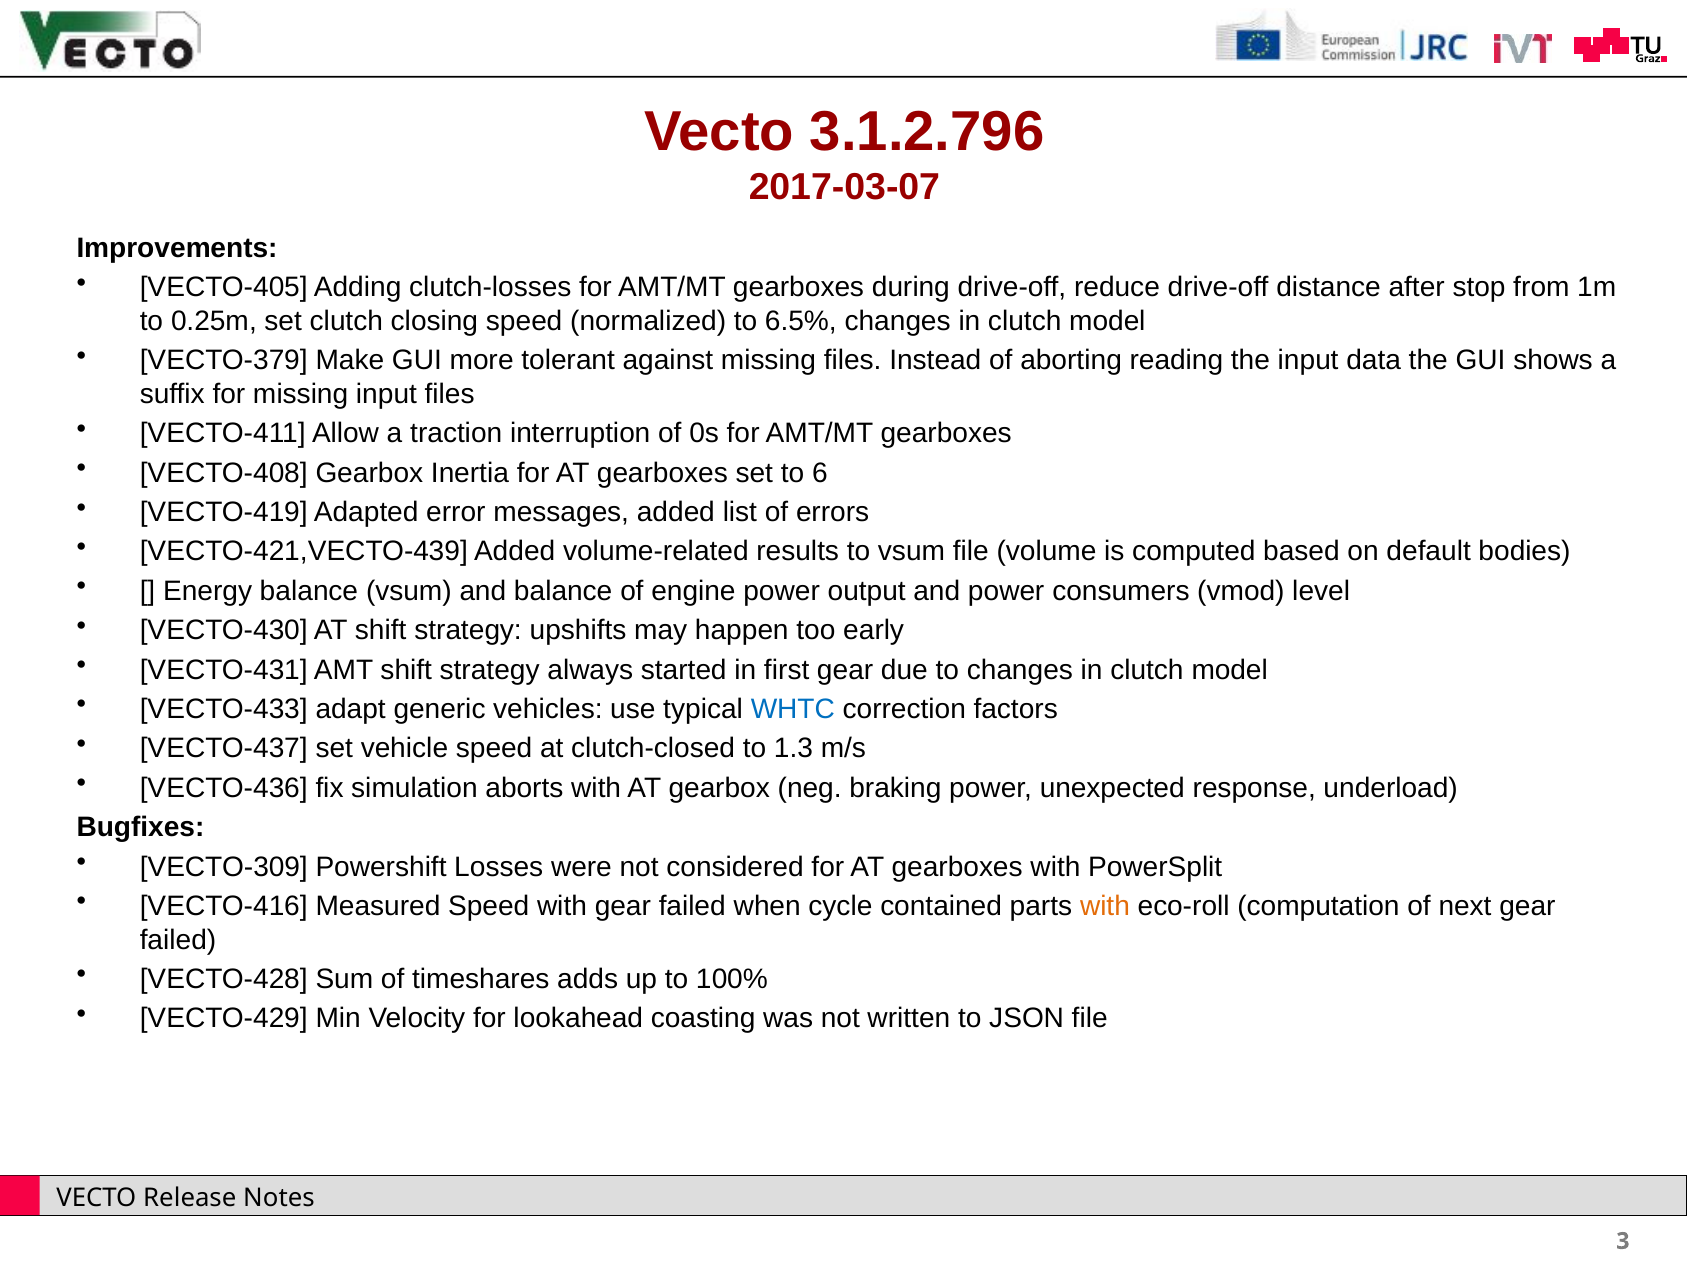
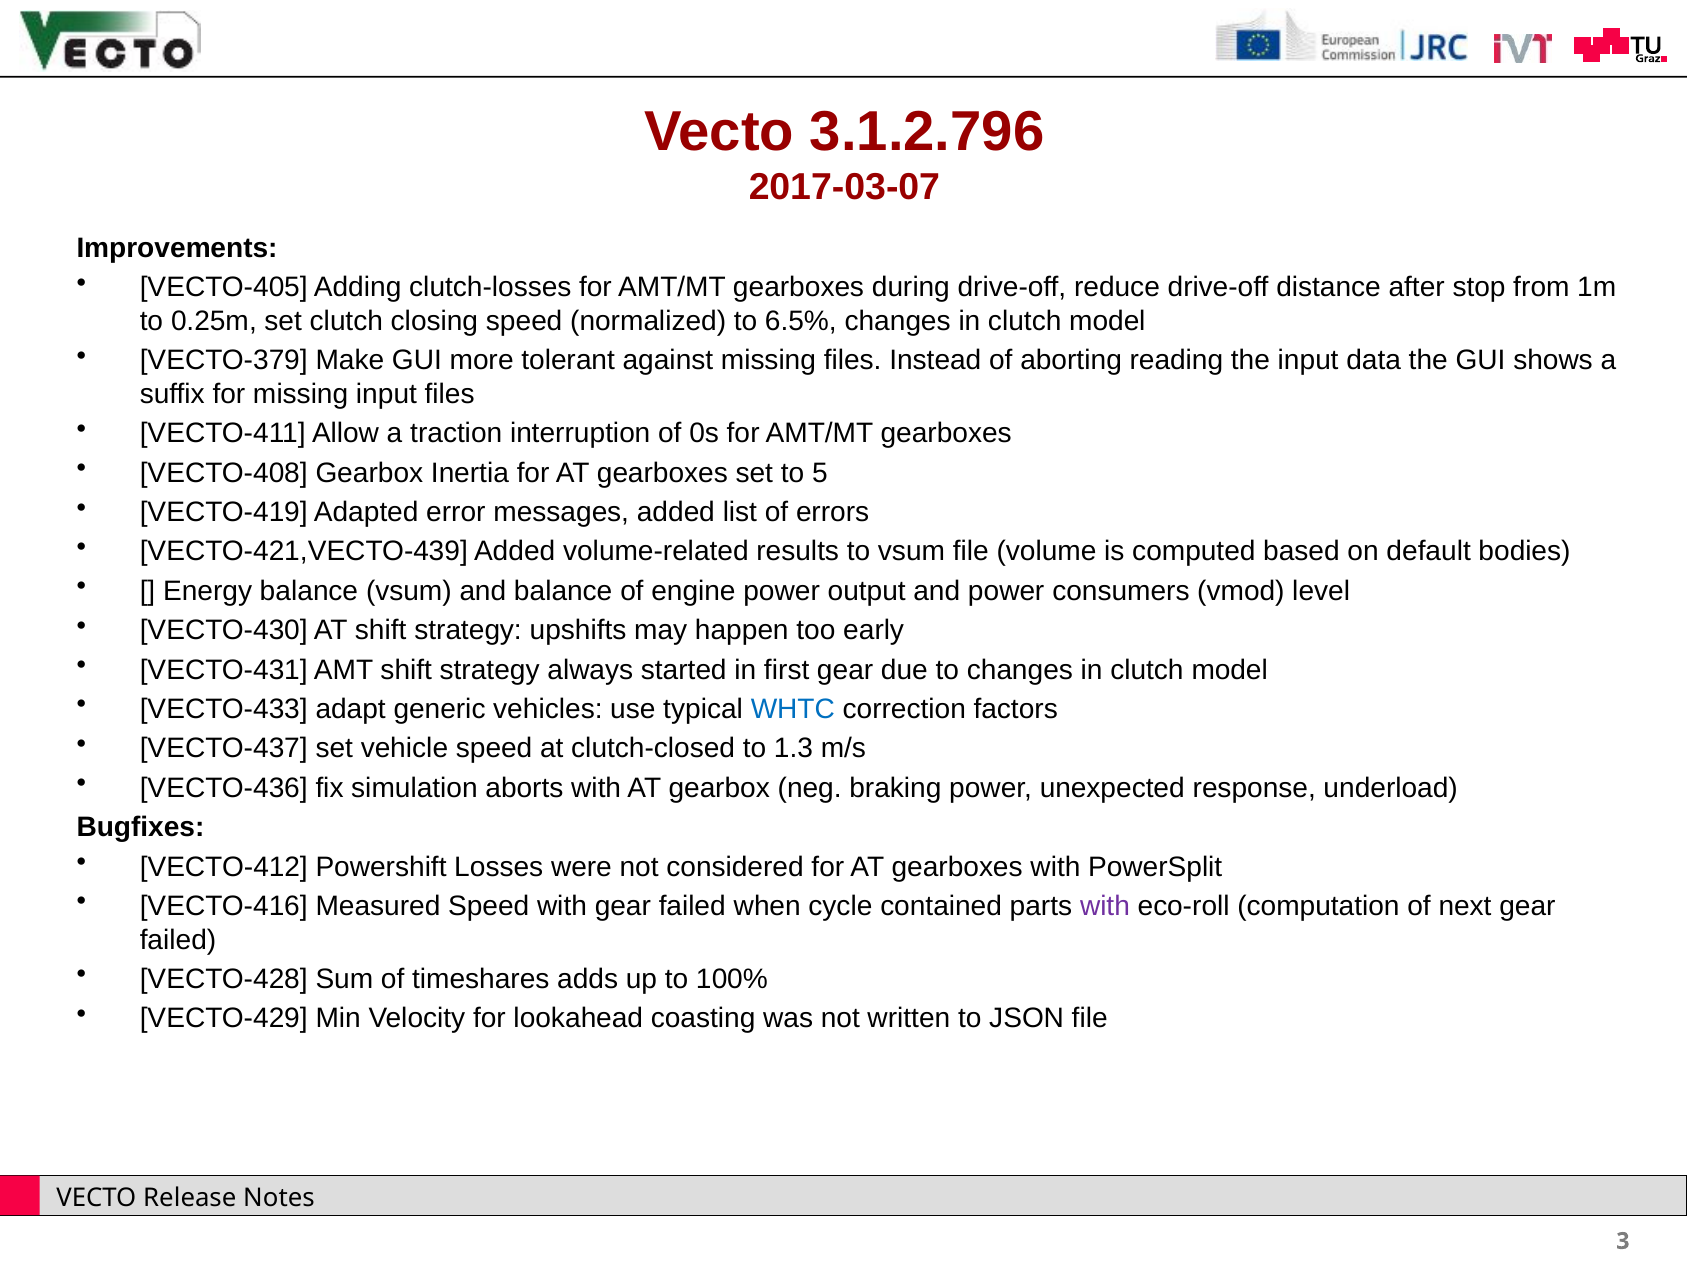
6: 6 -> 5 (820, 473)
VECTO-309: VECTO-309 -> VECTO-412 (224, 867)
with colour: orange -> purple (1105, 906)
